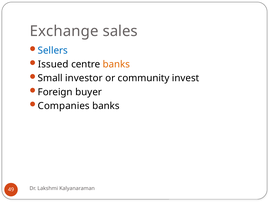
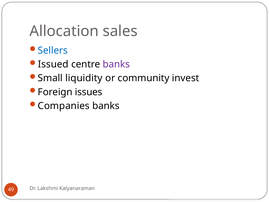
Exchange: Exchange -> Allocation (64, 31)
banks colour: orange -> purple (116, 64)
investor: investor -> liquidity (84, 78)
buyer: buyer -> issues (89, 92)
